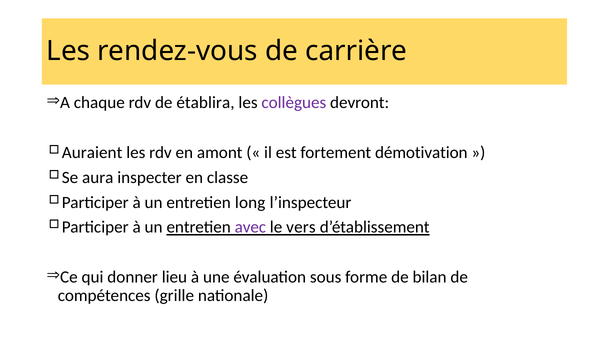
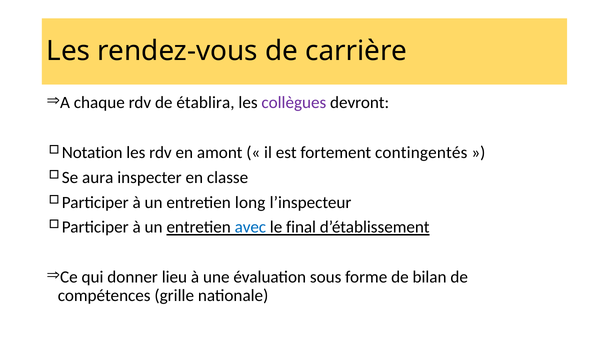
Auraient: Auraient -> Notation (92, 152)
démotivation: démotivation -> contingentés (421, 152)
avec colour: purple -> blue (250, 227)
vers: vers -> final (301, 227)
